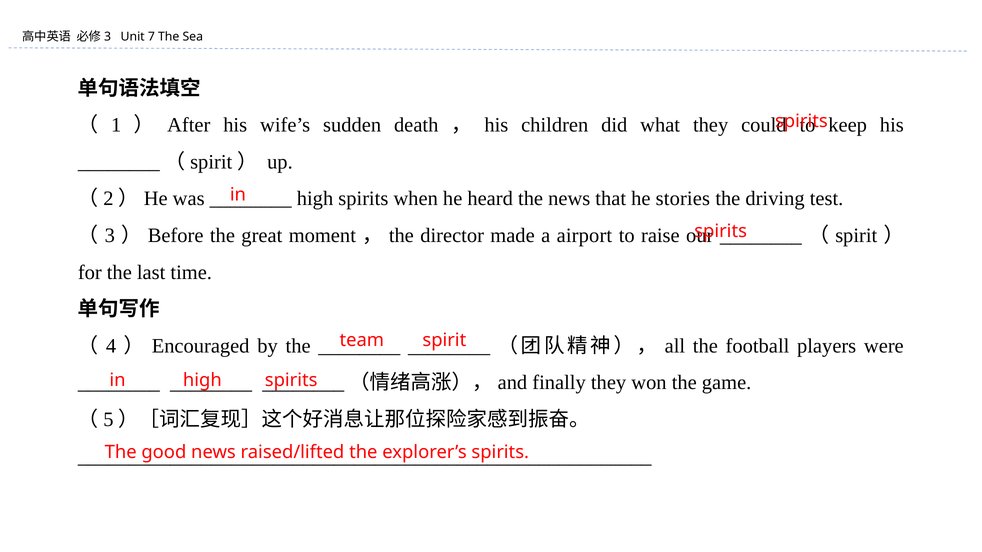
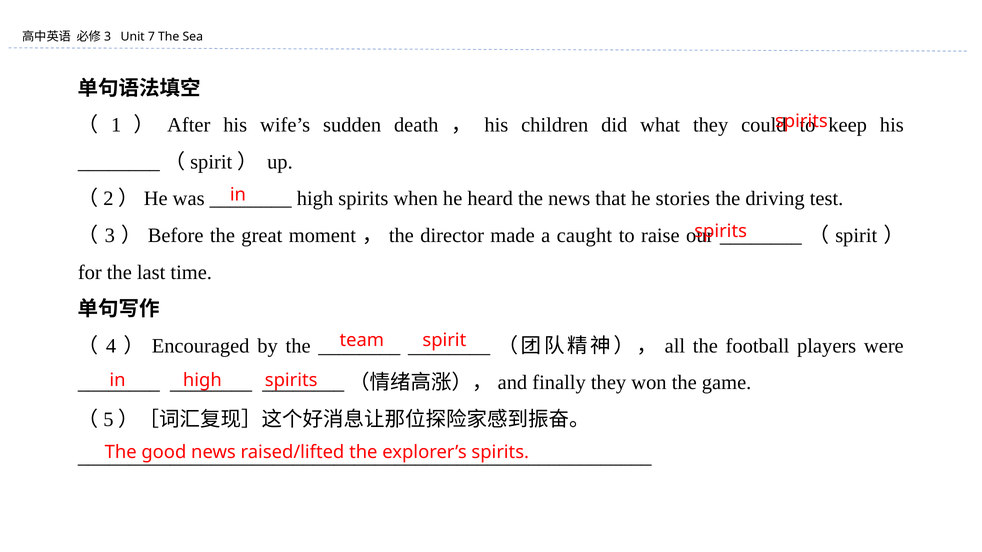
airport: airport -> caught (584, 236)
